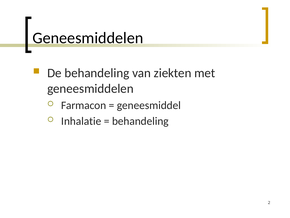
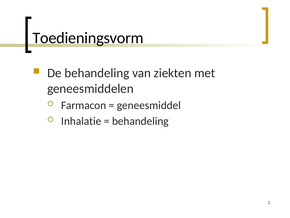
Geneesmiddelen: Geneesmiddelen -> Toedieningsvorm (88, 38)
